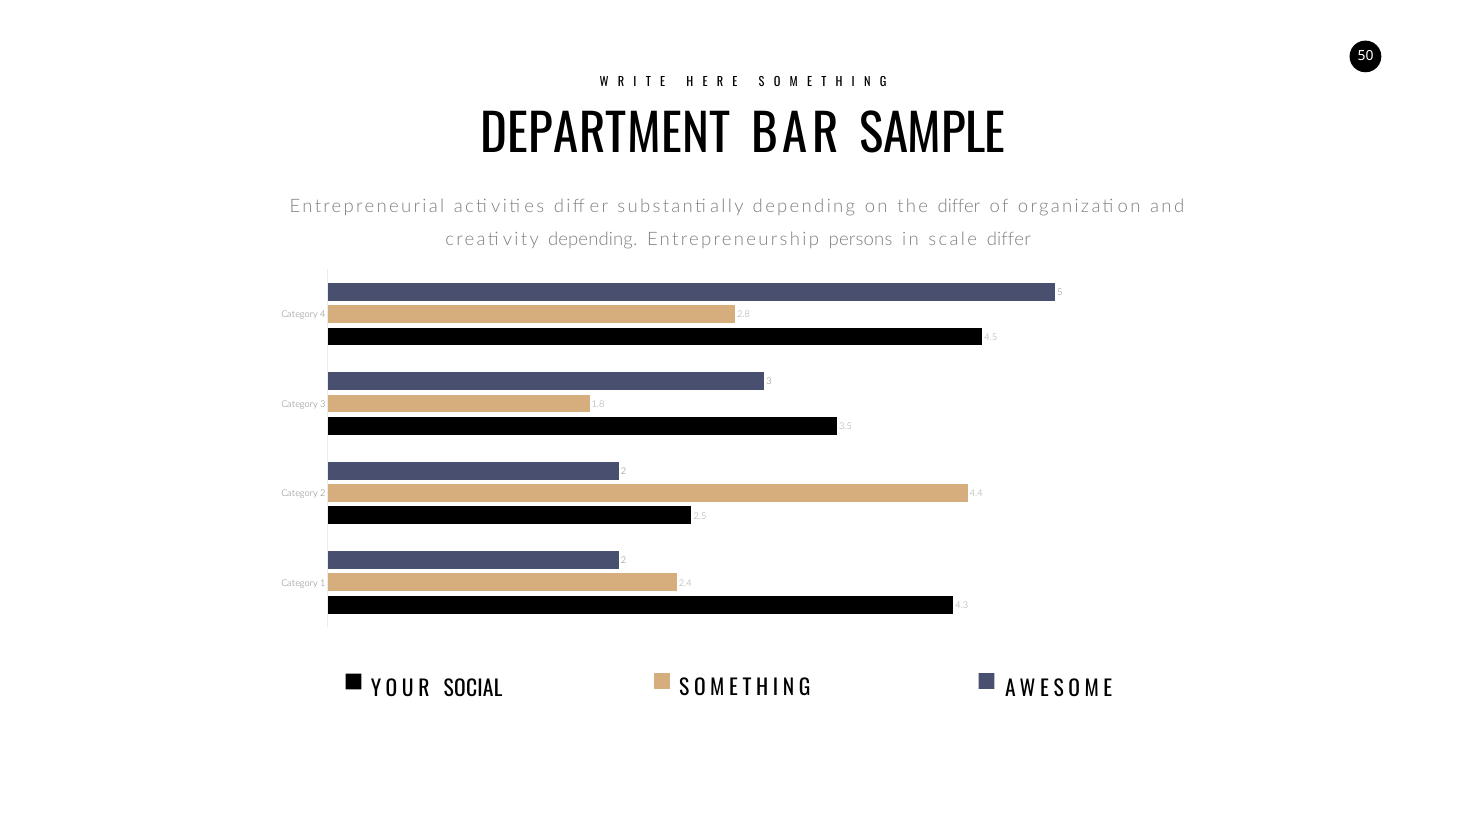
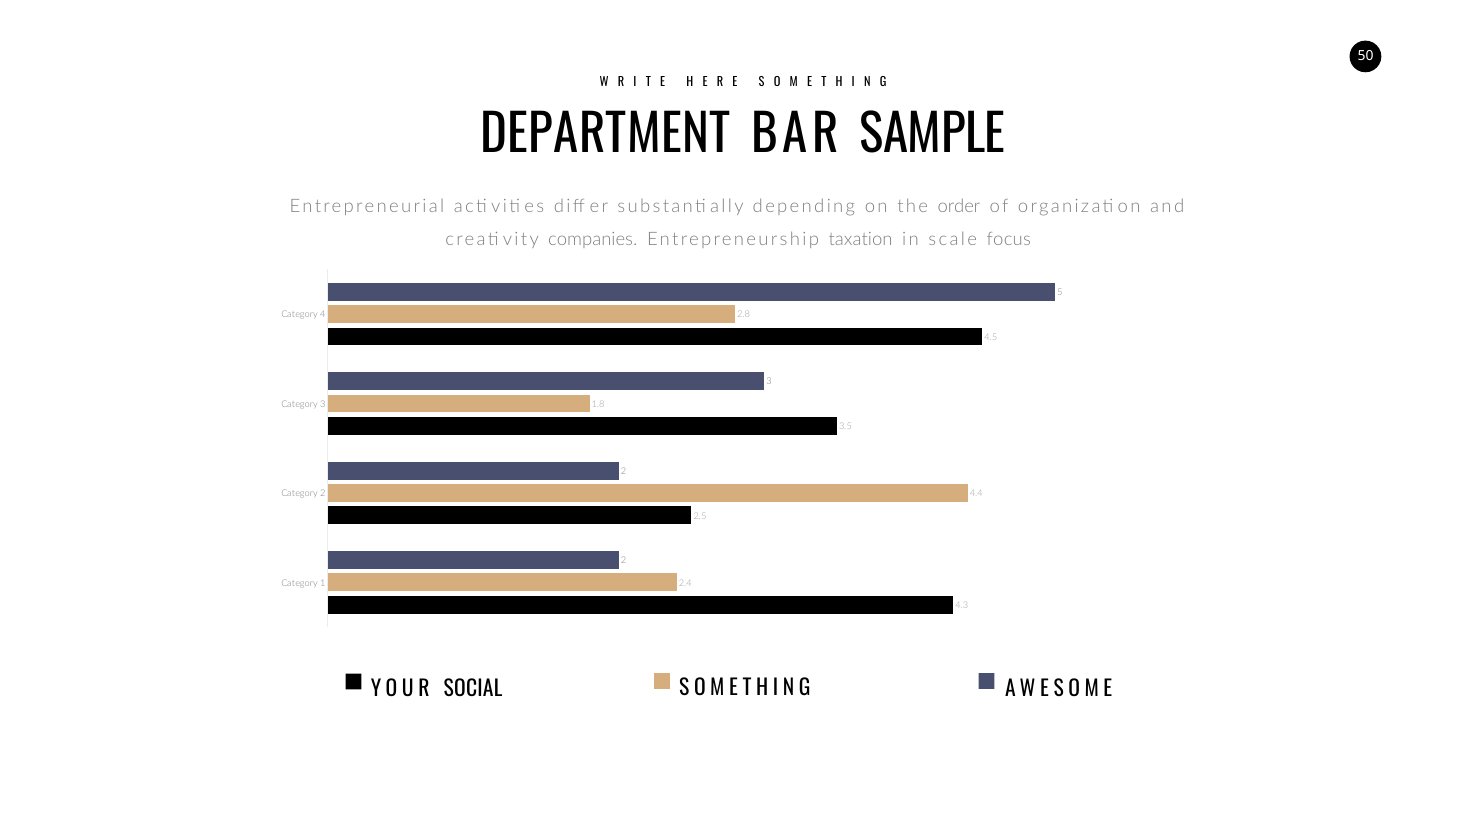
the differ: differ -> order (959, 206)
creativity depending: depending -> companies (593, 240)
persons: persons -> taxation (861, 240)
scale differ: differ -> focus (1009, 240)
